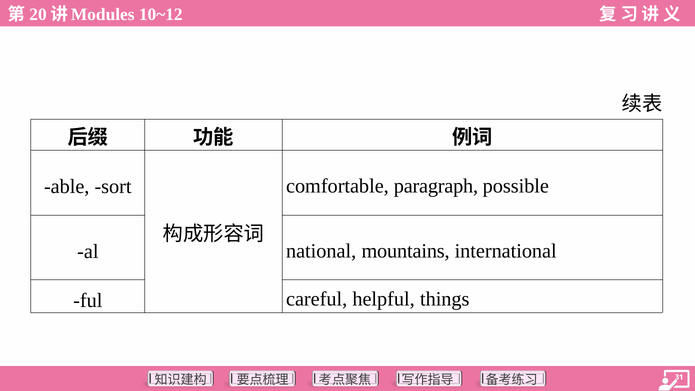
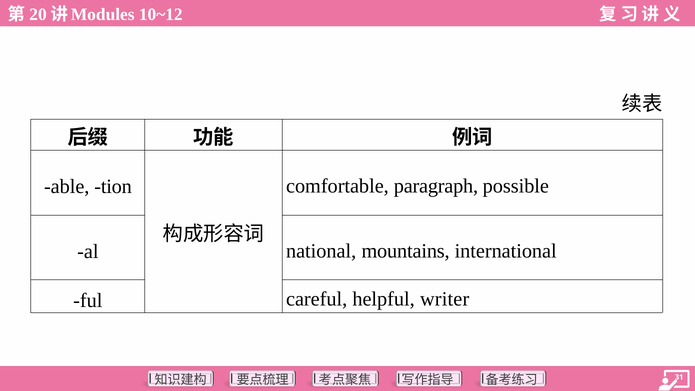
sort: sort -> tion (113, 187)
things: things -> writer (445, 299)
